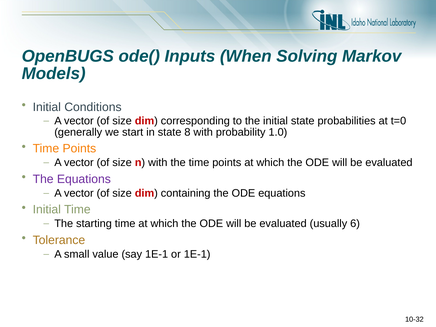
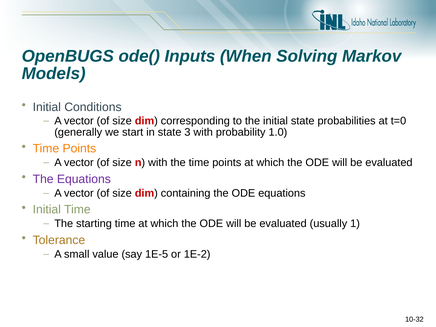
8: 8 -> 3 (187, 132)
6: 6 -> 1 (355, 224)
say 1E-1: 1E-1 -> 1E-5 (157, 254)
or 1E-1: 1E-1 -> 1E-2 (197, 254)
